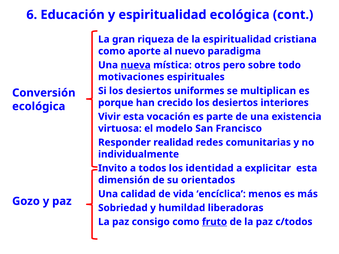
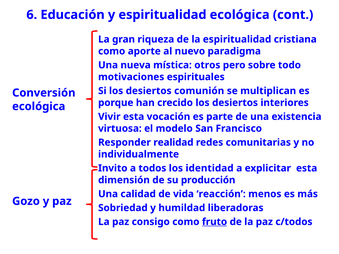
nueva underline: present -> none (136, 65)
uniformes: uniformes -> comunión (199, 91)
orientados: orientados -> producción (208, 180)
encíclica: encíclica -> reacción (221, 194)
